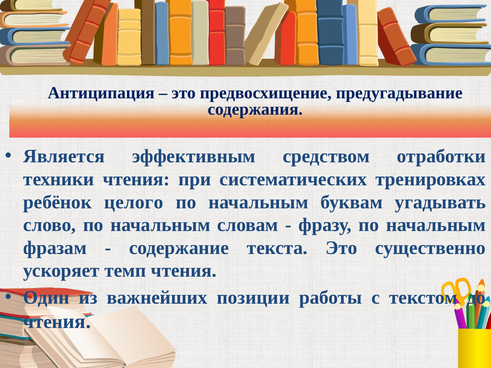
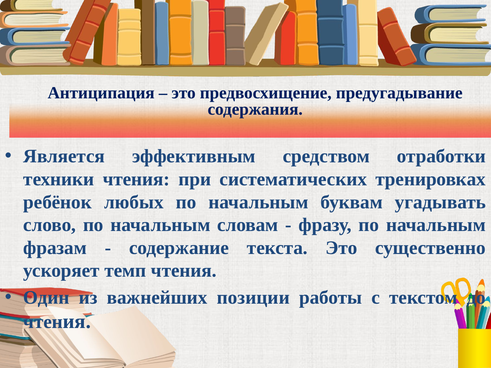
целого: целого -> любых (134, 202)
